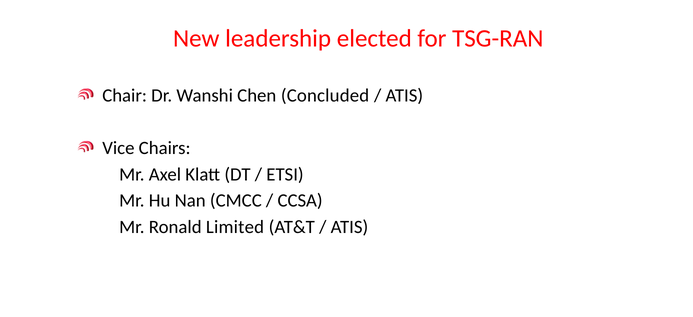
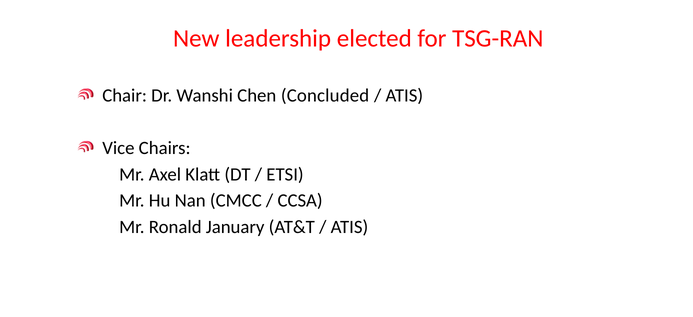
Limited: Limited -> January (235, 227)
